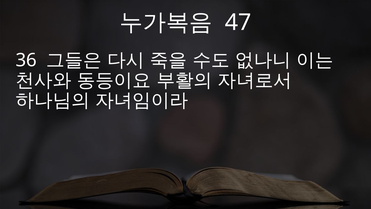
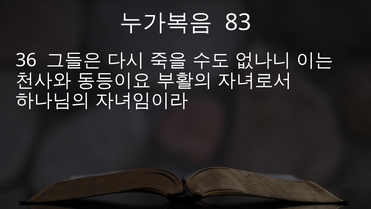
47: 47 -> 83 (238, 22)
